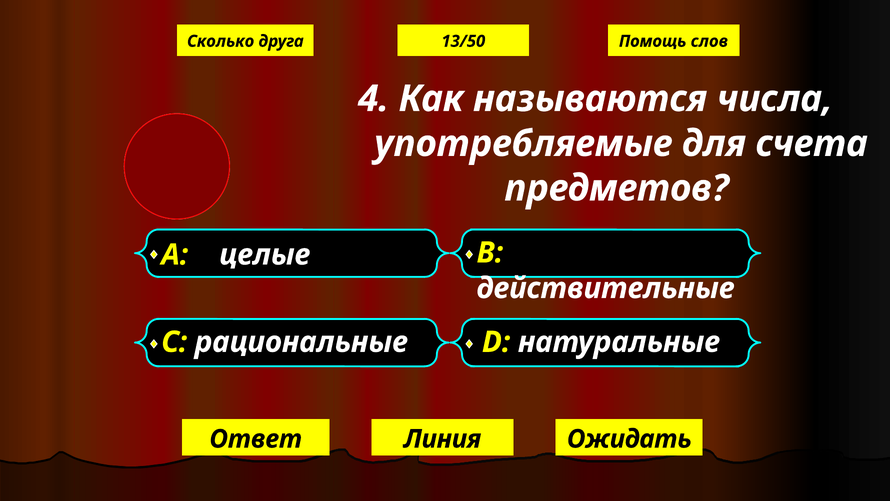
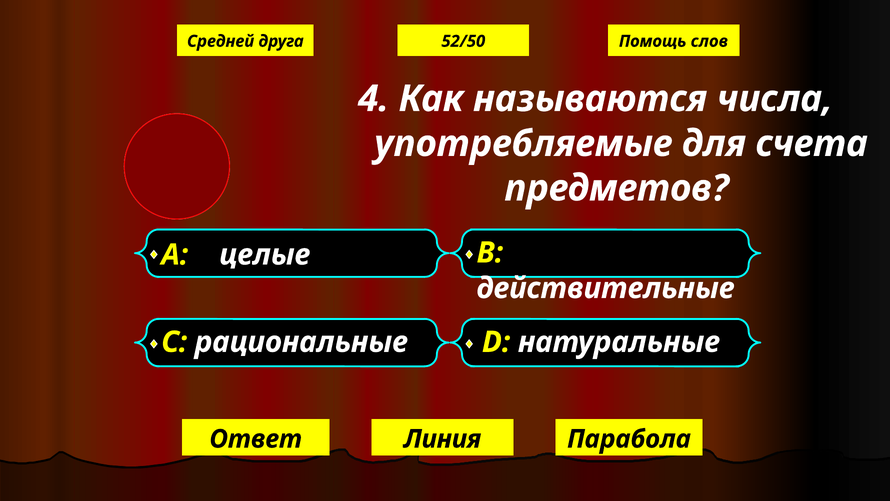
Сколько: Сколько -> Средней (221, 41)
13/50: 13/50 -> 52/50 (463, 41)
Ожидать: Ожидать -> Парабола (629, 439)
